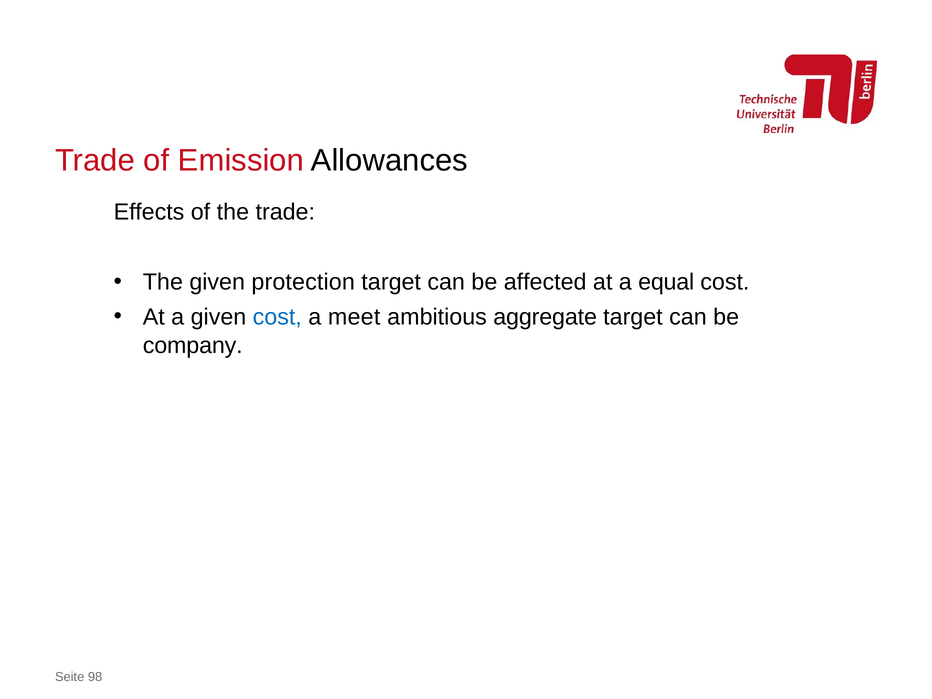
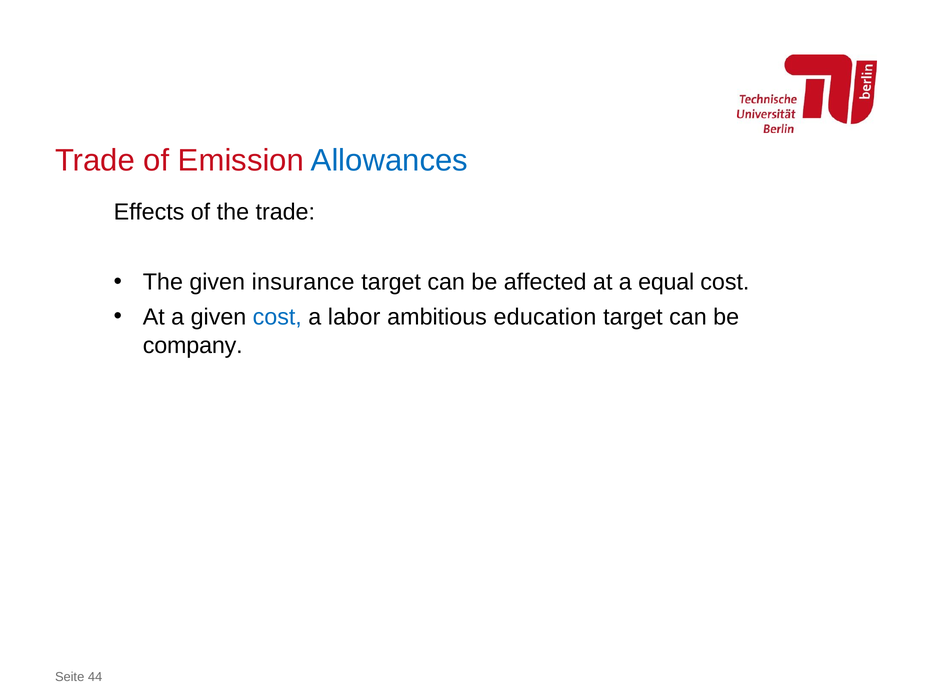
Allowances colour: black -> blue (389, 161)
protection: protection -> insurance (303, 282)
meet: meet -> labor (354, 317)
aggregate: aggregate -> education (545, 317)
98: 98 -> 44 (95, 677)
